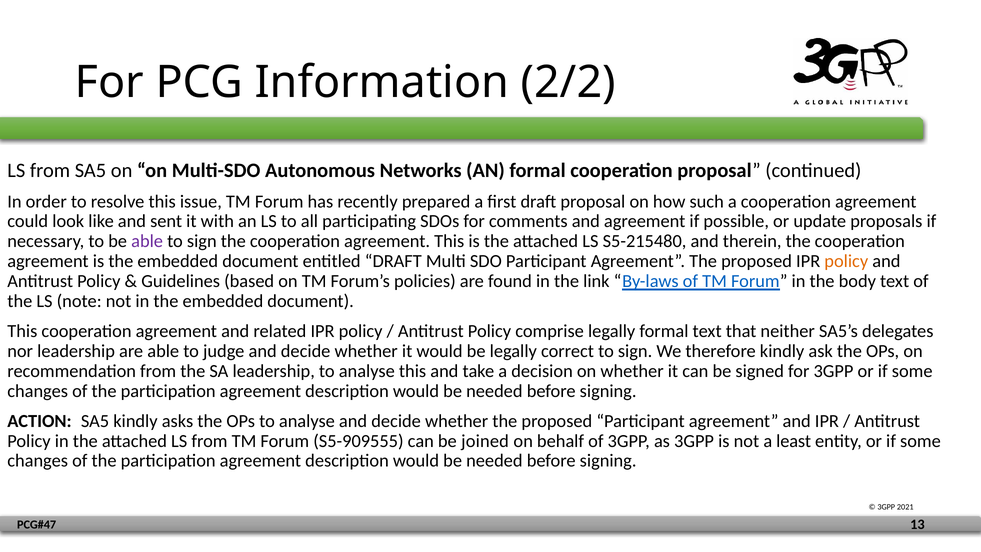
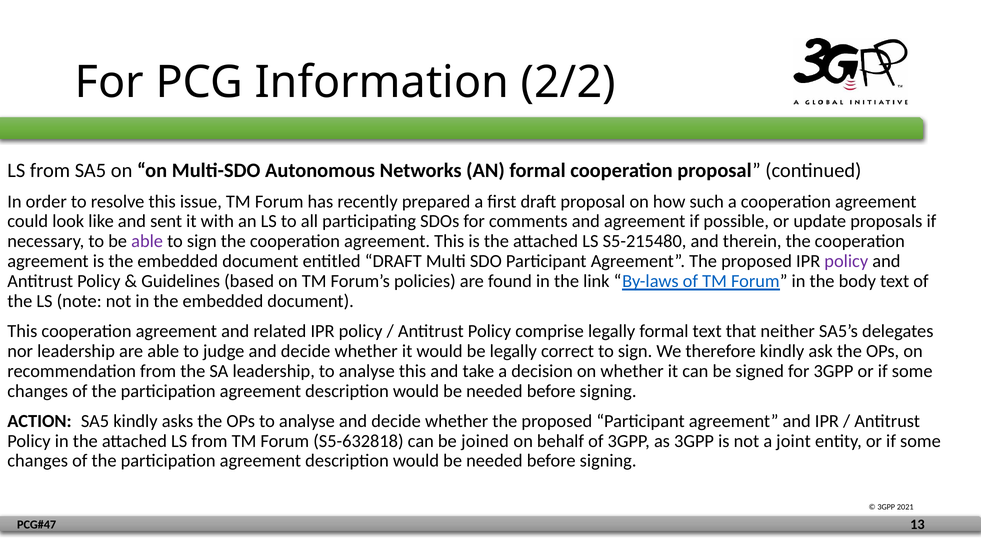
policy colour: orange -> purple (846, 261)
S5-909555: S5-909555 -> S5-632818 (358, 441)
least: least -> joint (794, 441)
